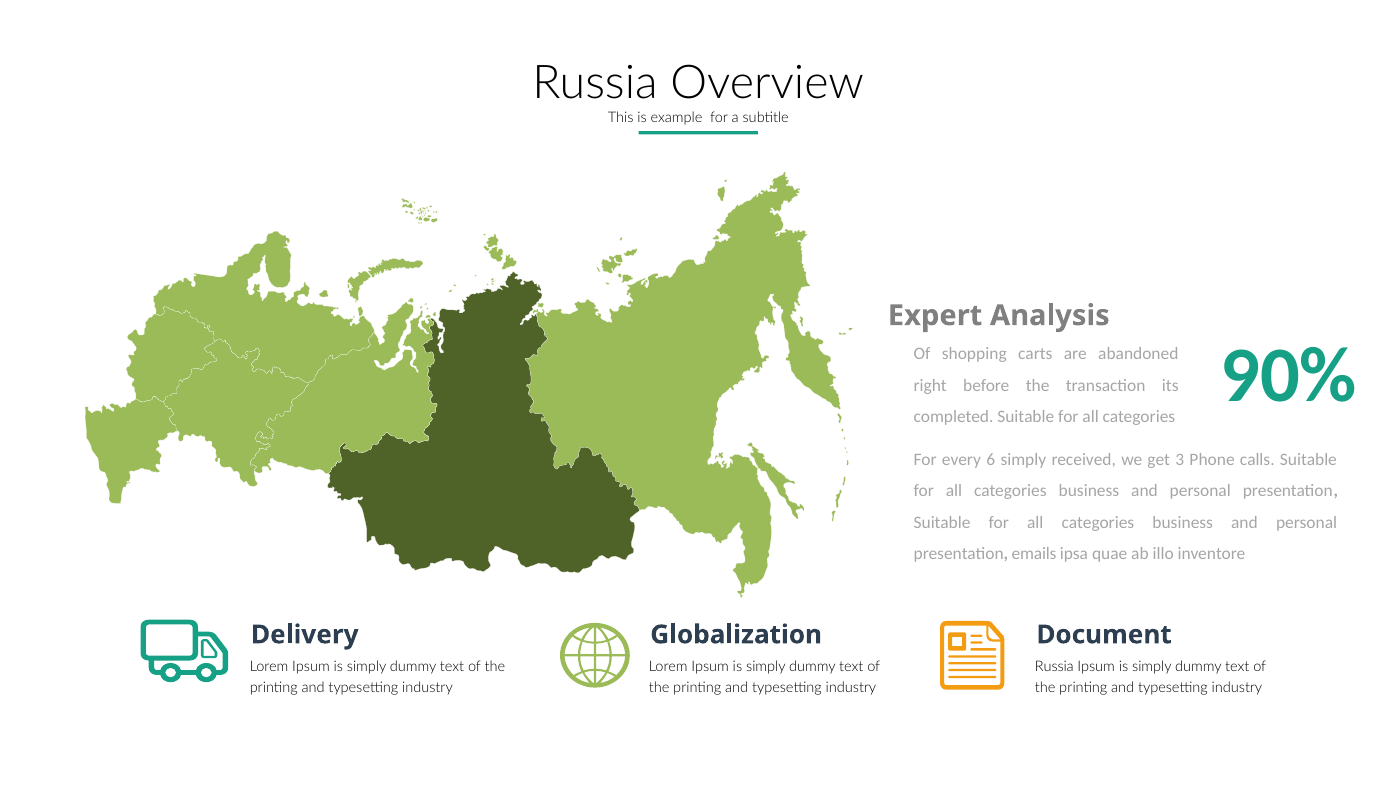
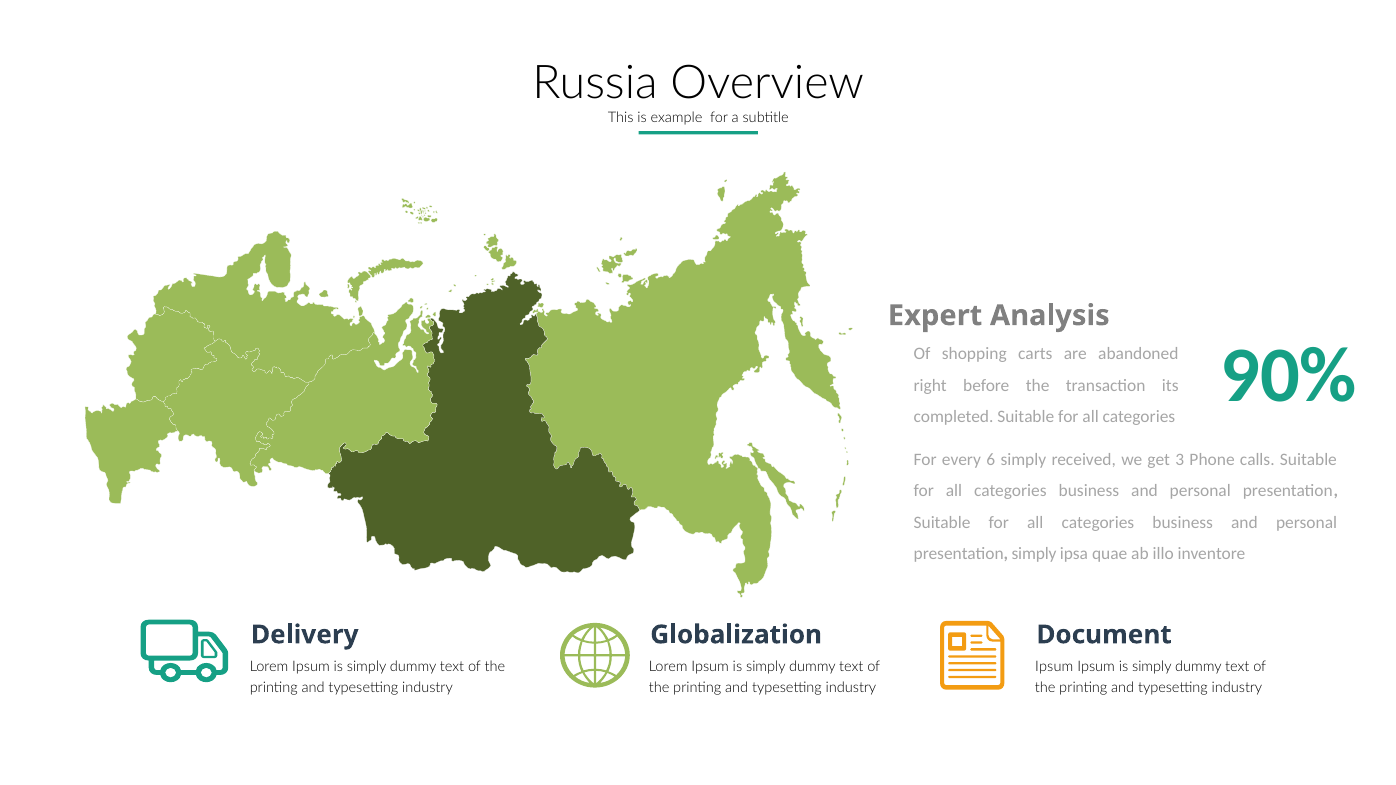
presentation emails: emails -> simply (1034, 554)
Russia: Russia -> Ipsum (1054, 667)
